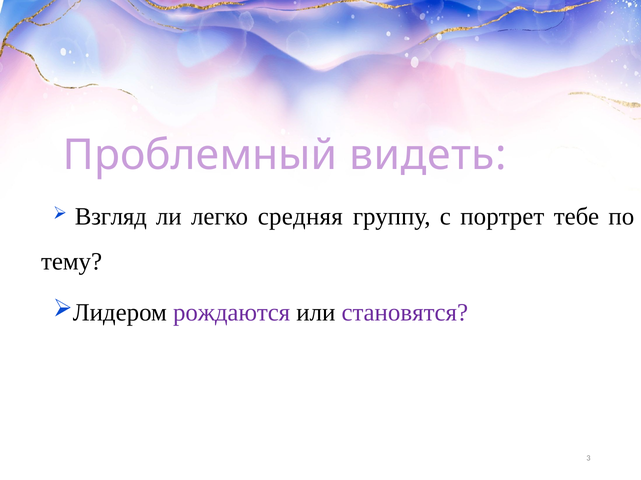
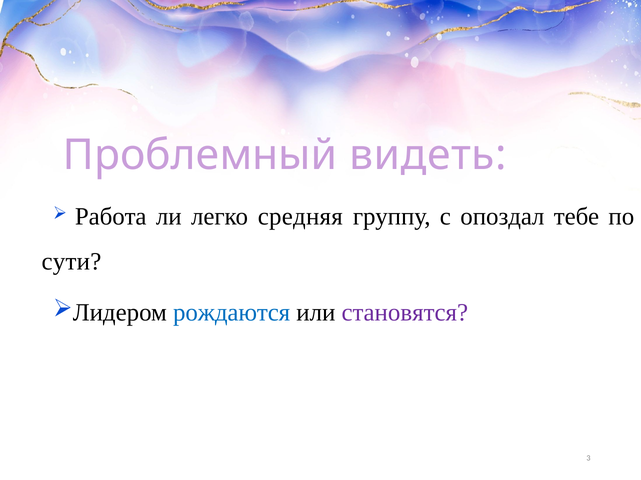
Взгляд: Взгляд -> Работа (111, 217)
портрет: портрет -> опоздал (502, 217)
тему: тему -> сути (71, 262)
рождаются colour: purple -> blue (232, 313)
